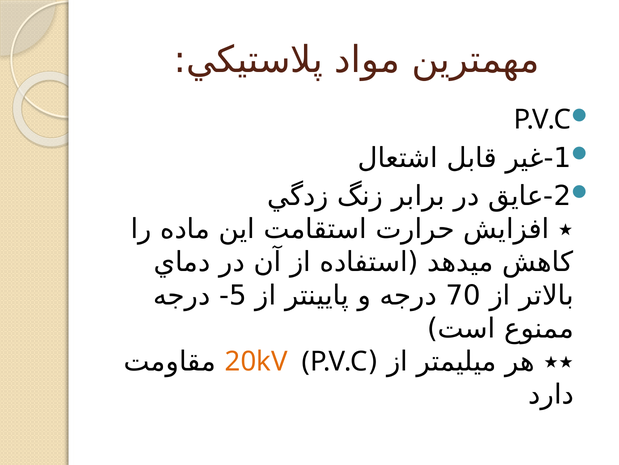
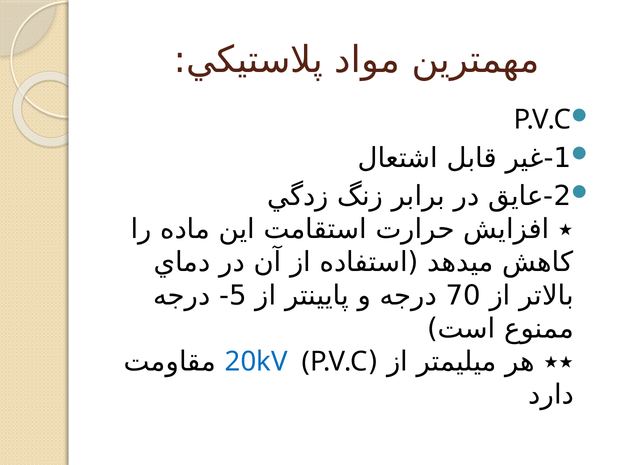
20kV colour: orange -> blue (256, 361)
